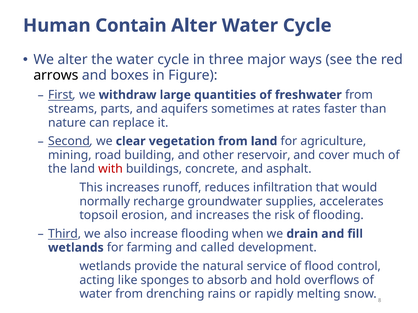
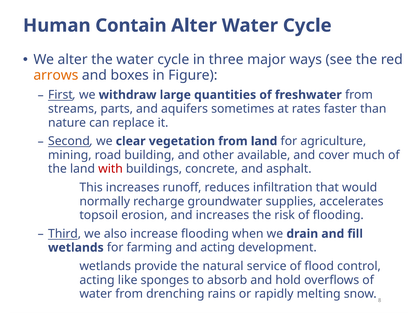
arrows colour: black -> orange (56, 76)
reservoir: reservoir -> available (264, 155)
and called: called -> acting (218, 248)
